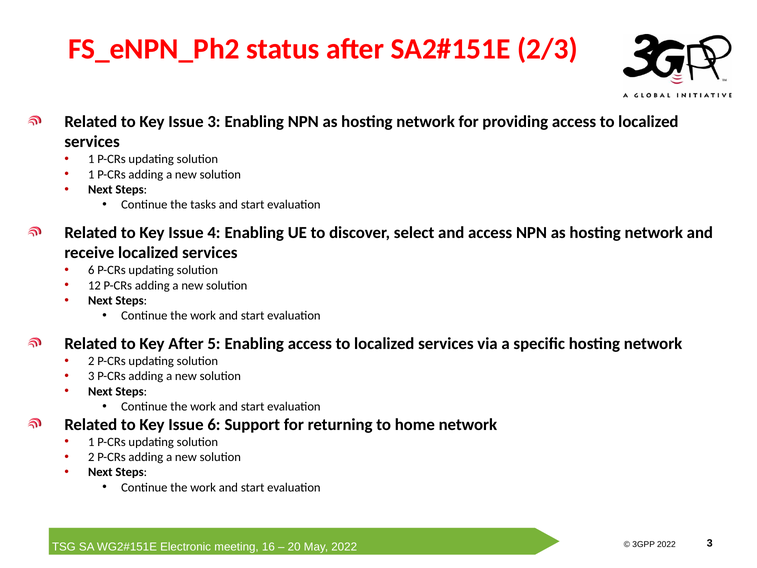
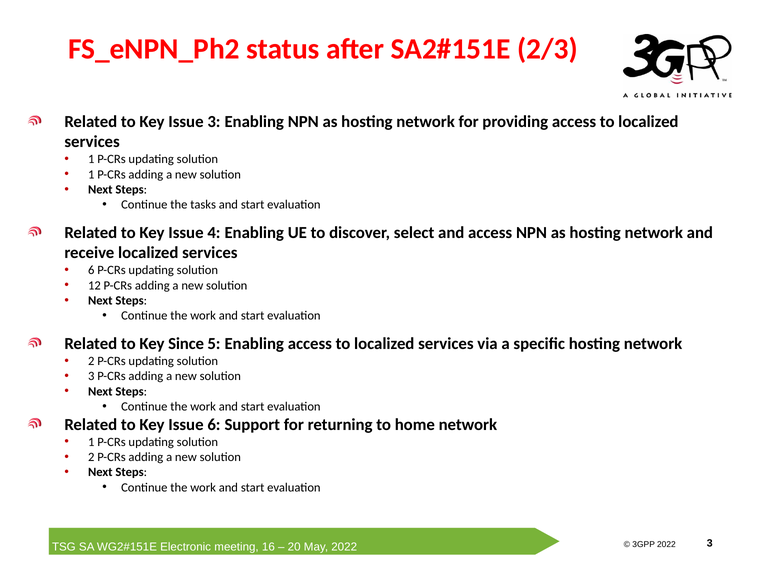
Key After: After -> Since (186, 344)
